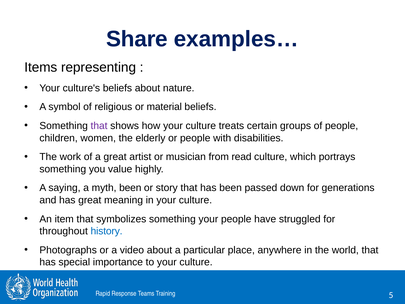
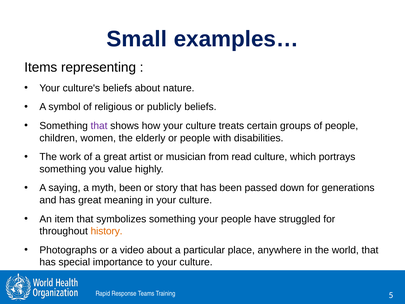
Share: Share -> Small (137, 39)
material: material -> publicly (164, 107)
history colour: blue -> orange (107, 231)
